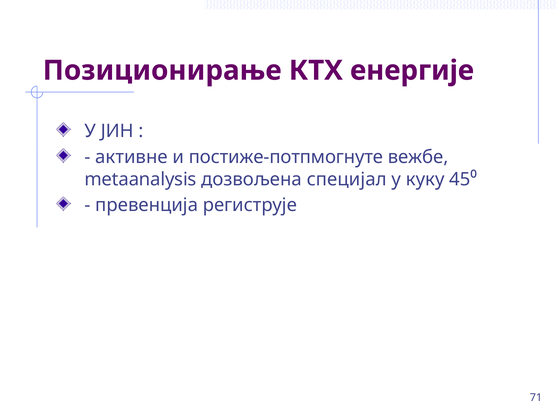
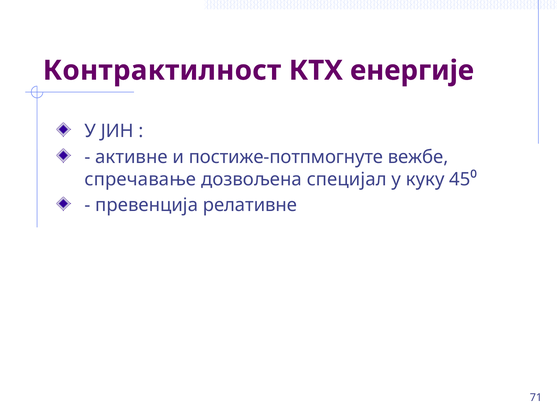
Позиционирање: Позиционирање -> Контрактилност (162, 71)
metaanalysis: metaanalysis -> спречавање (140, 180)
региструје: региструје -> релативне (250, 206)
